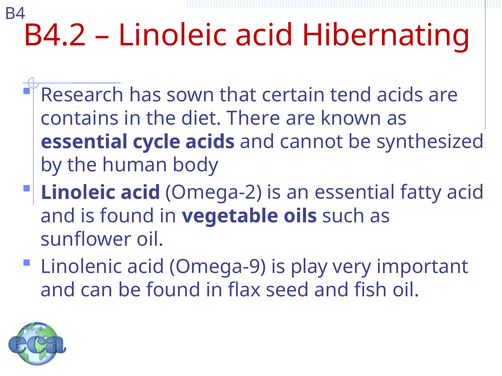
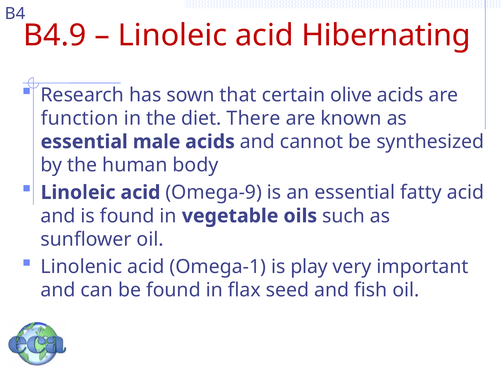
B4.2: B4.2 -> B4.9 (55, 36)
tend: tend -> olive (351, 95)
contains: contains -> function (80, 119)
cycle: cycle -> male (157, 142)
Omega-2: Omega-2 -> Omega-9 (214, 193)
Omega-9: Omega-9 -> Omega-1 (218, 267)
